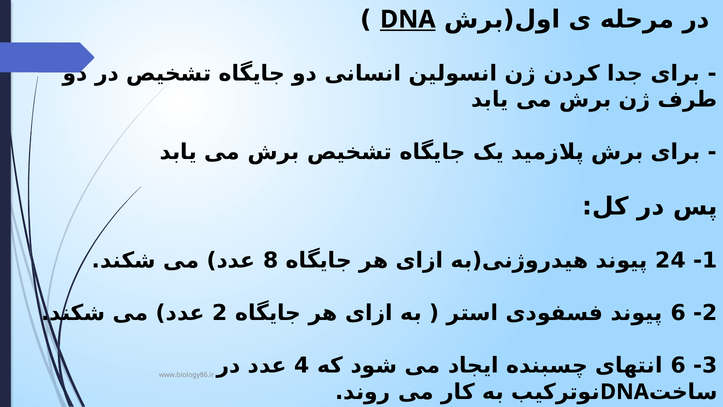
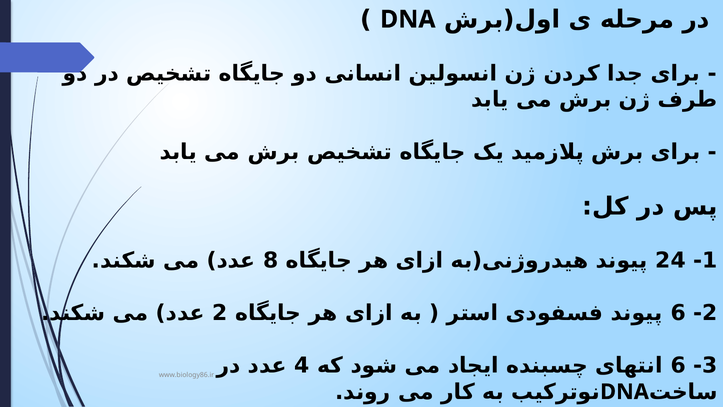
DNA underline: present -> none (408, 19)
